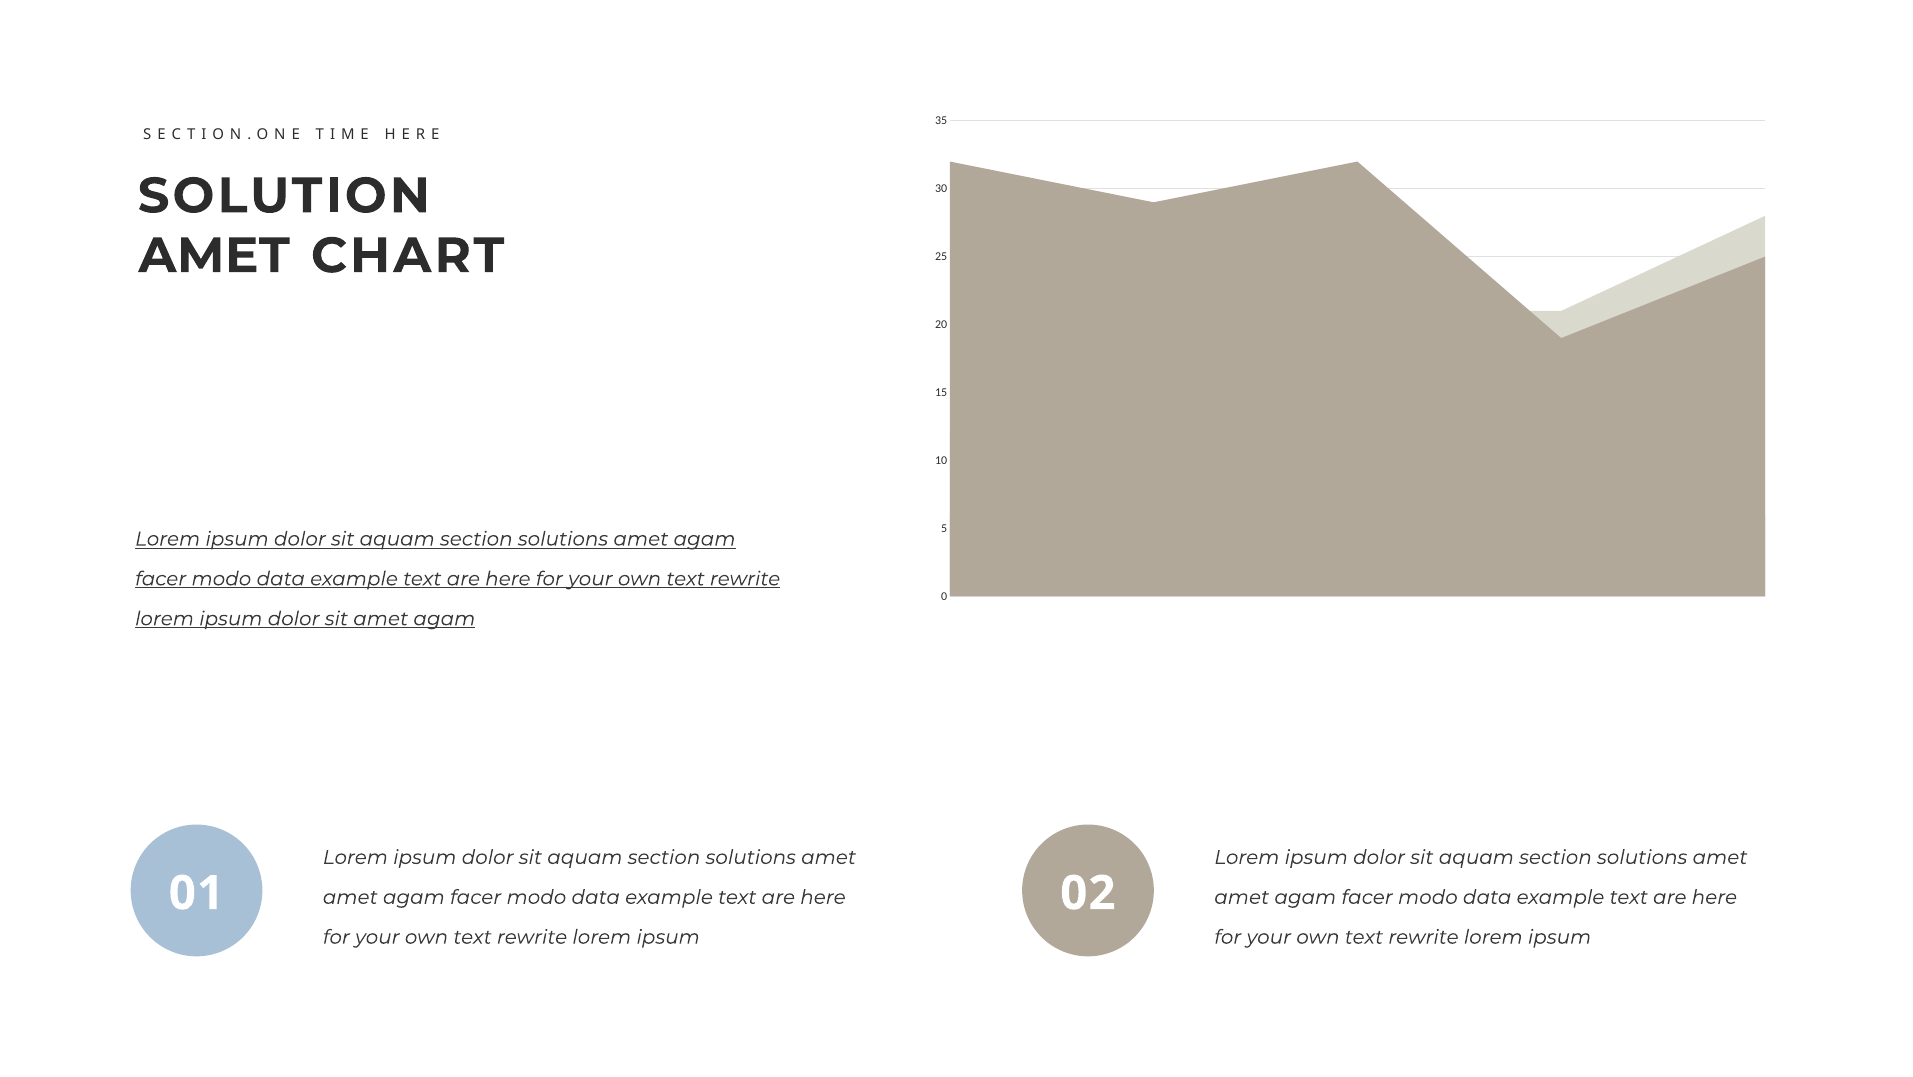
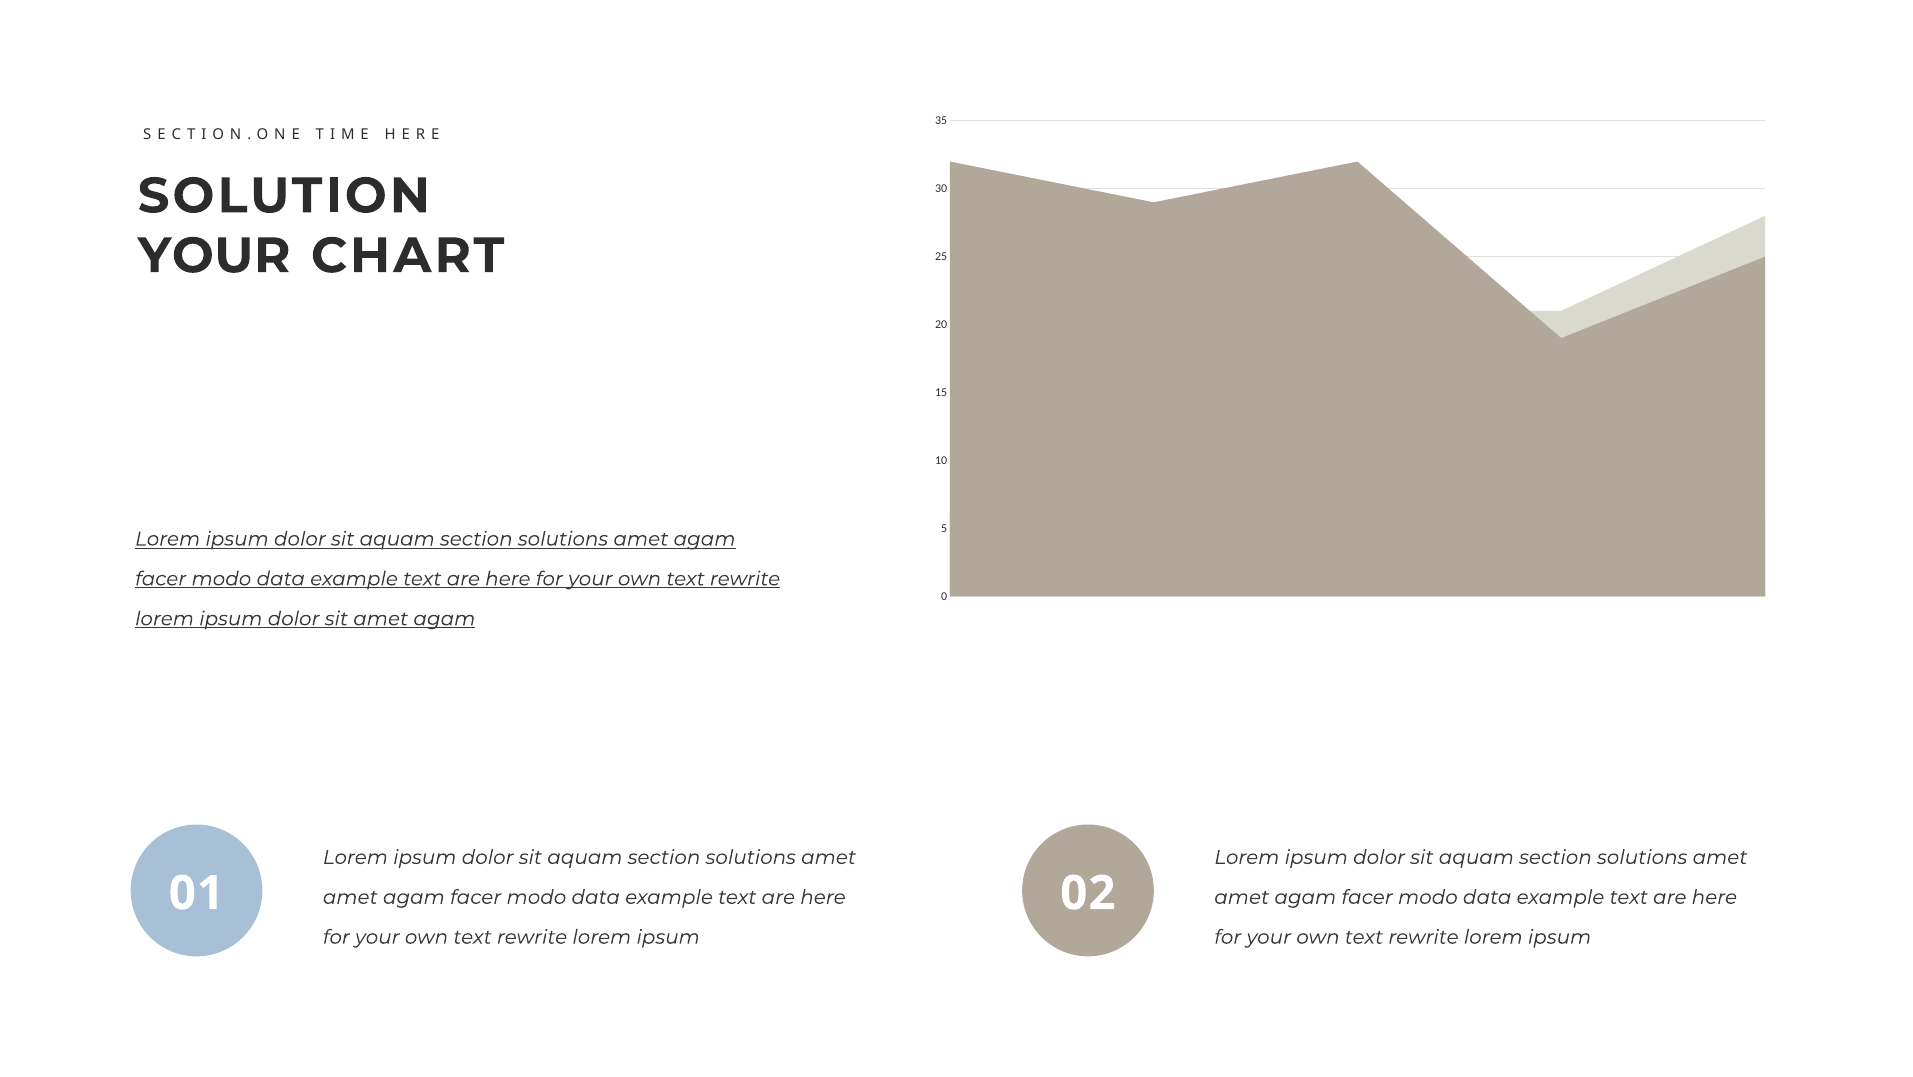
AMET: AMET -> YOUR (214, 256)
